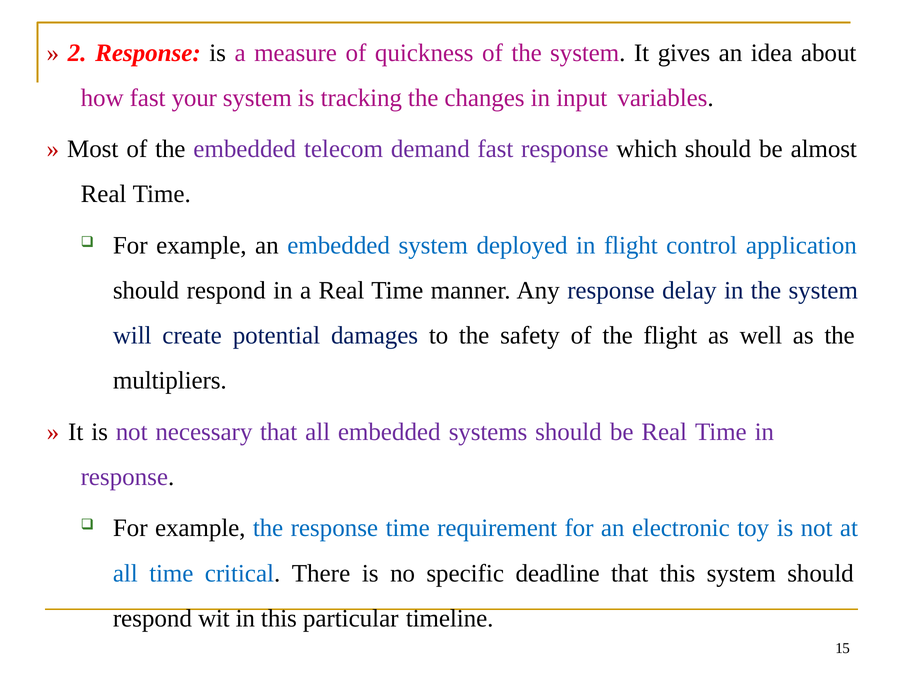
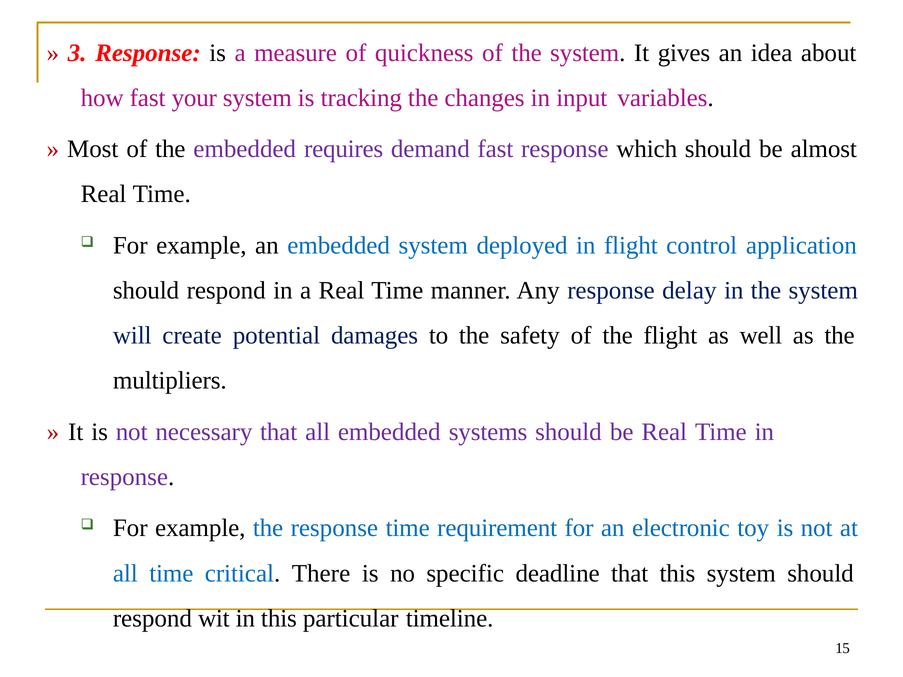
2: 2 -> 3 (77, 53)
telecom: telecom -> requires (344, 149)
